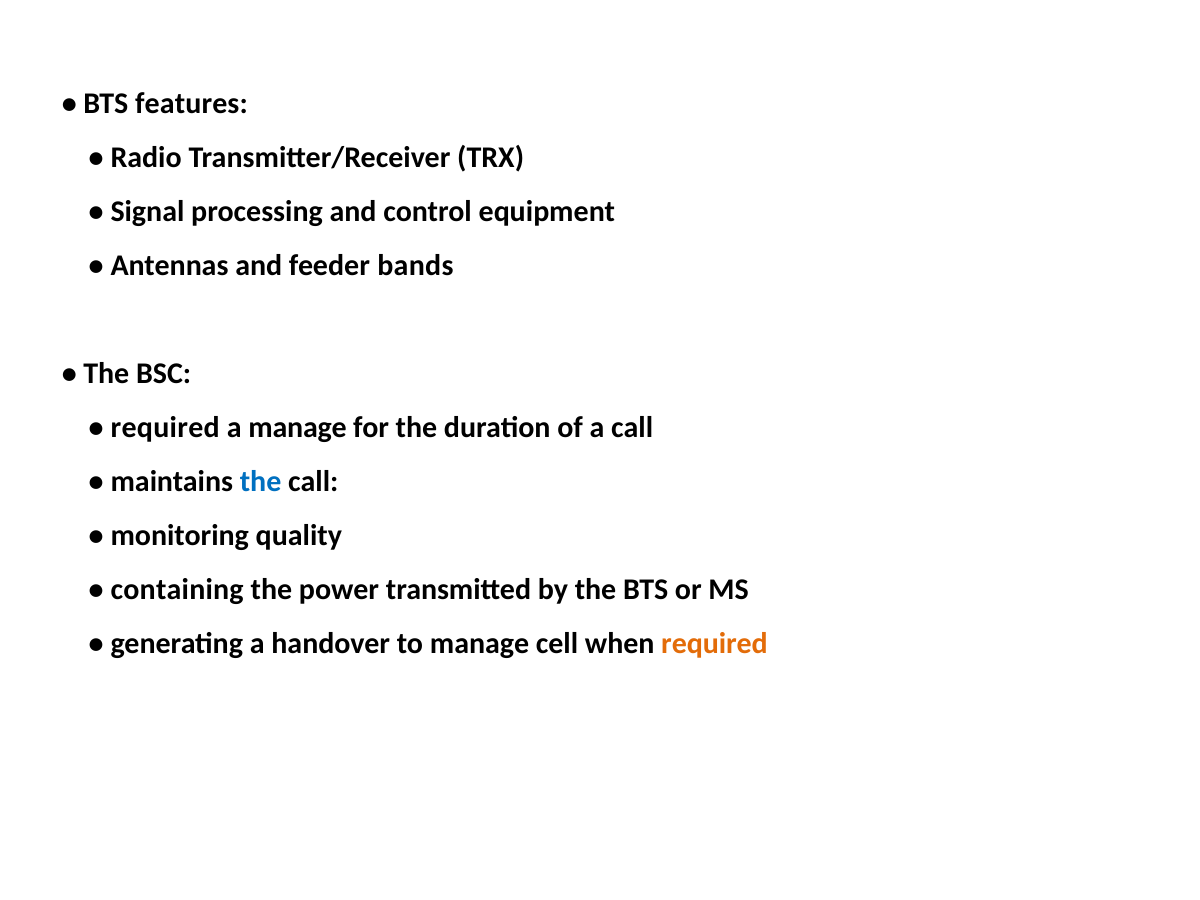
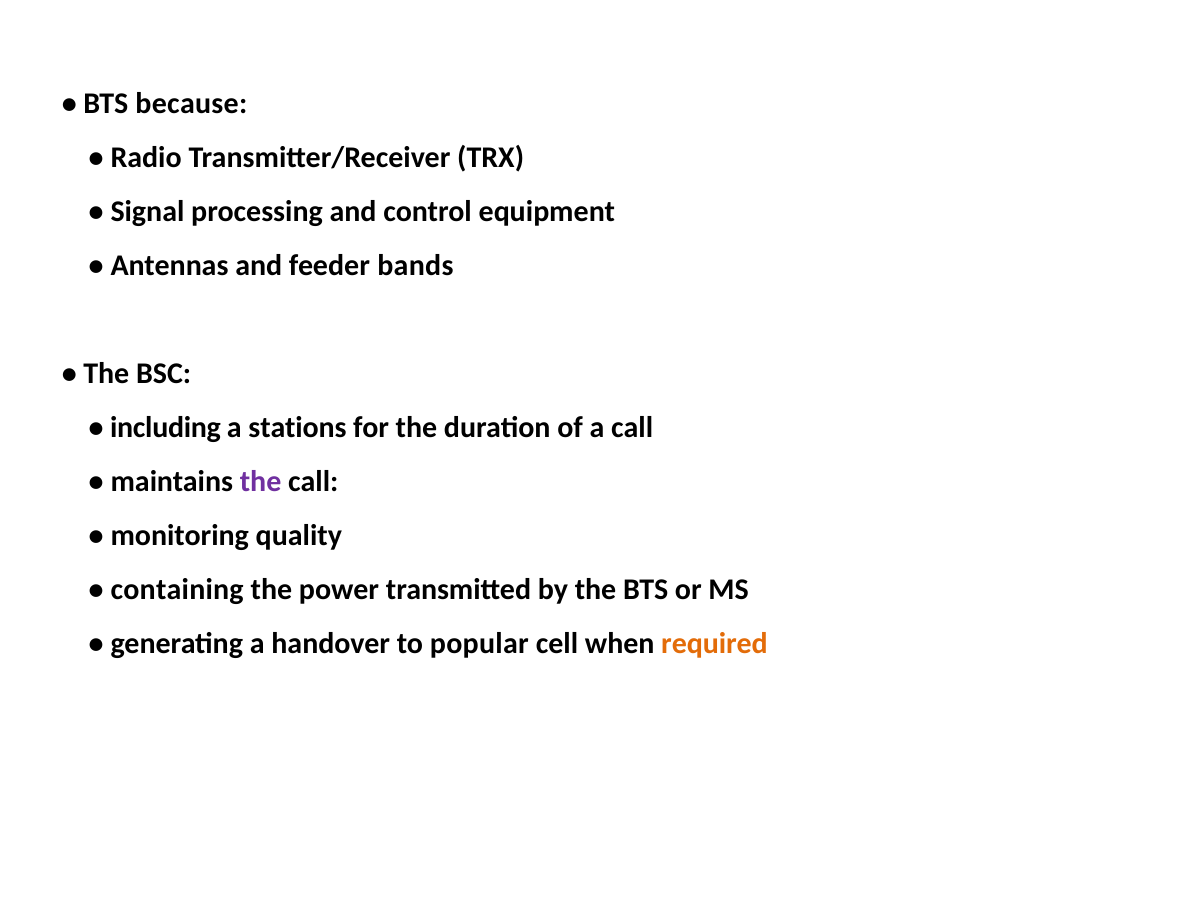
features: features -> because (191, 104)
required: required -> including (165, 428)
a manage: manage -> stations (298, 428)
the colour: blue -> purple (261, 482)
to manage: manage -> popular (479, 644)
